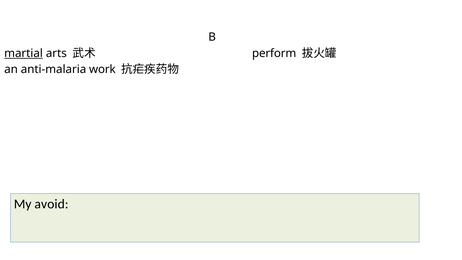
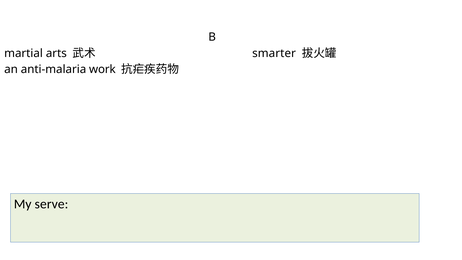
martial underline: present -> none (24, 53)
perform: perform -> smarter (274, 53)
avoid: avoid -> serve (51, 204)
